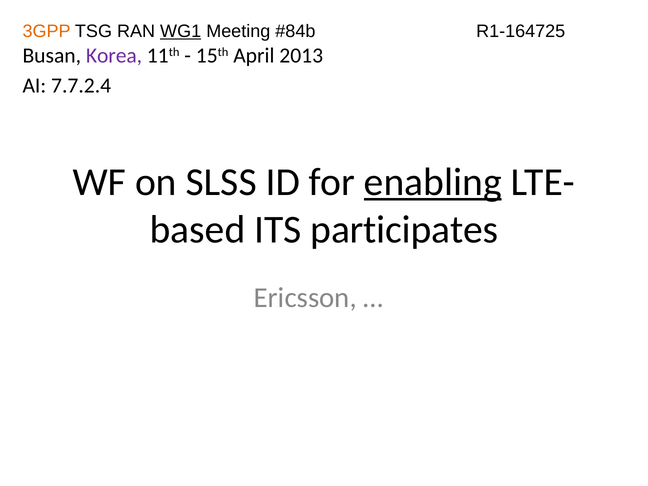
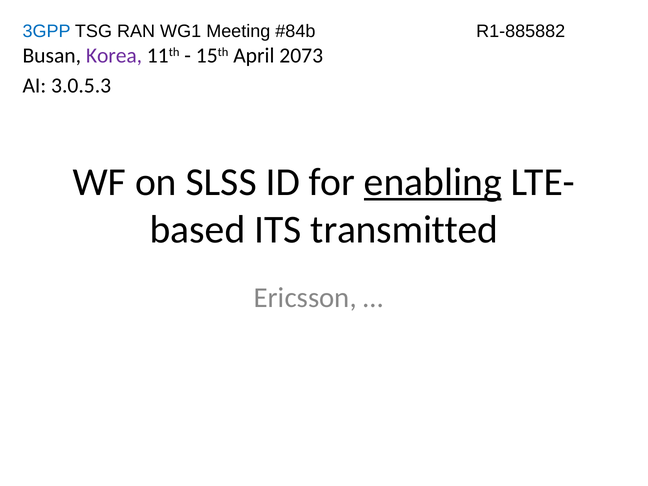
3GPP colour: orange -> blue (47, 31)
WG1 underline: present -> none (181, 31)
R1-164725: R1-164725 -> R1-885882 (521, 31)
2013: 2013 -> 2073 (301, 55)
7.7.2.4: 7.7.2.4 -> 3.0.5.3 (81, 86)
participates: participates -> transmitted (404, 230)
